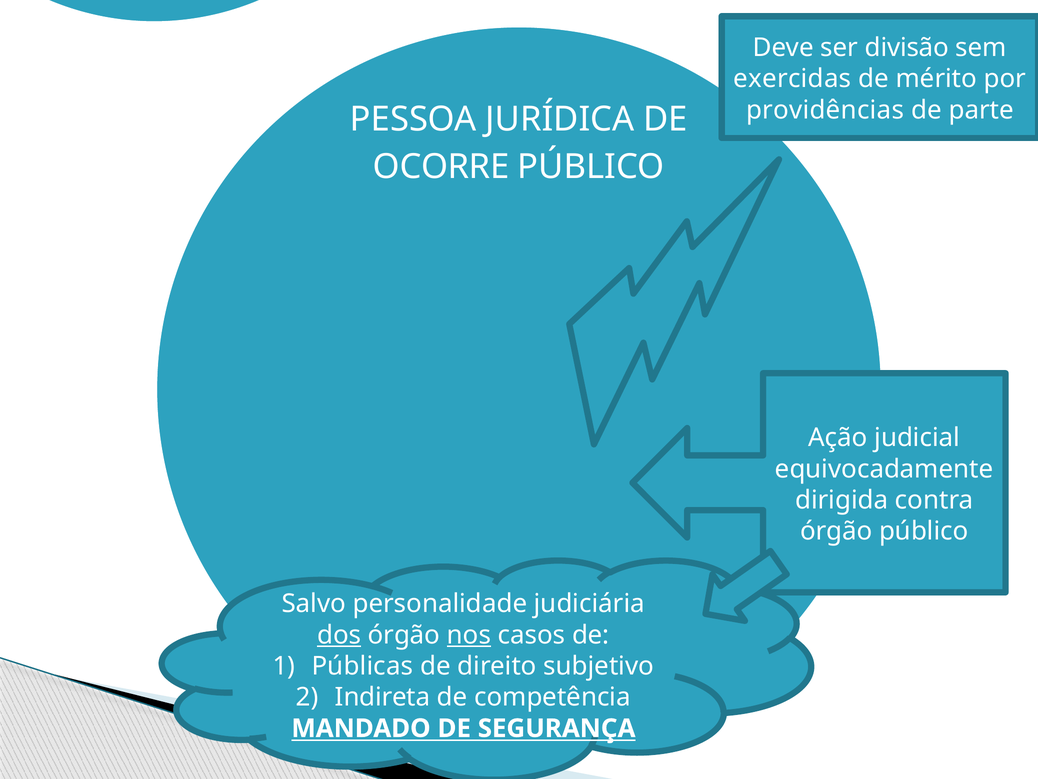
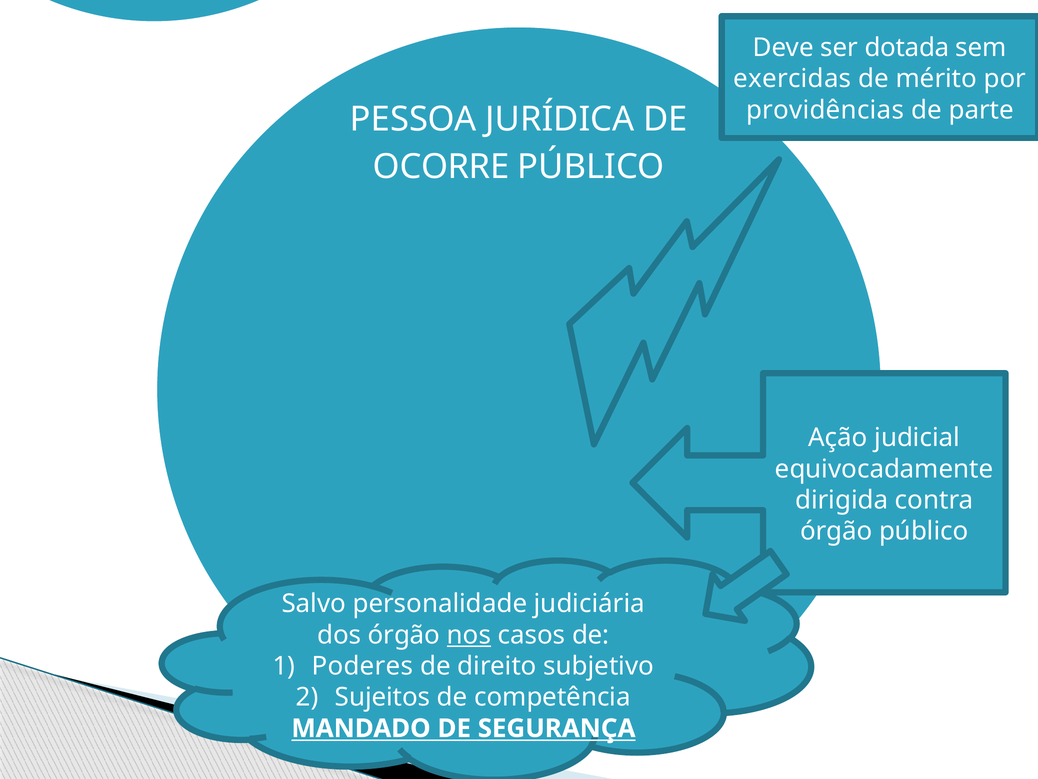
divisão: divisão -> dotada (907, 48)
dos underline: present -> none (339, 635)
Públicas: Públicas -> Poderes (362, 666)
Indireta: Indireta -> Sujeitos (383, 697)
